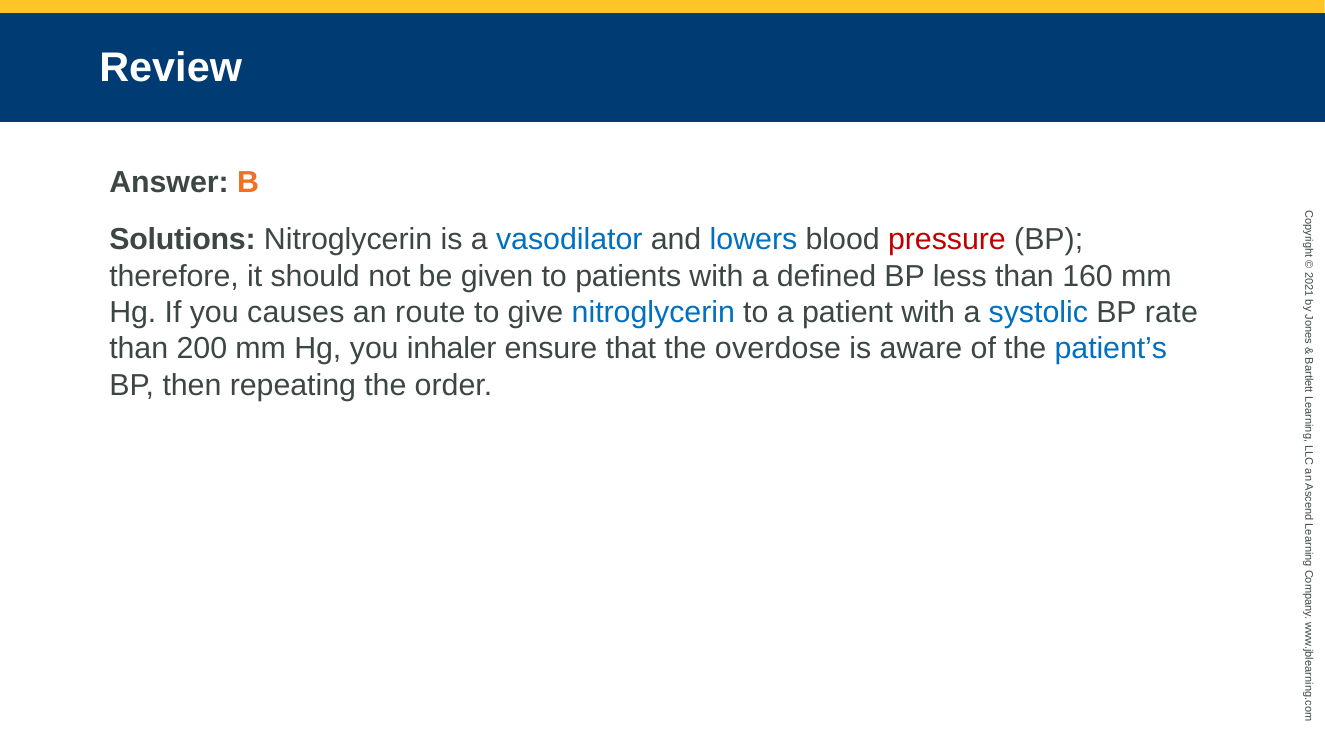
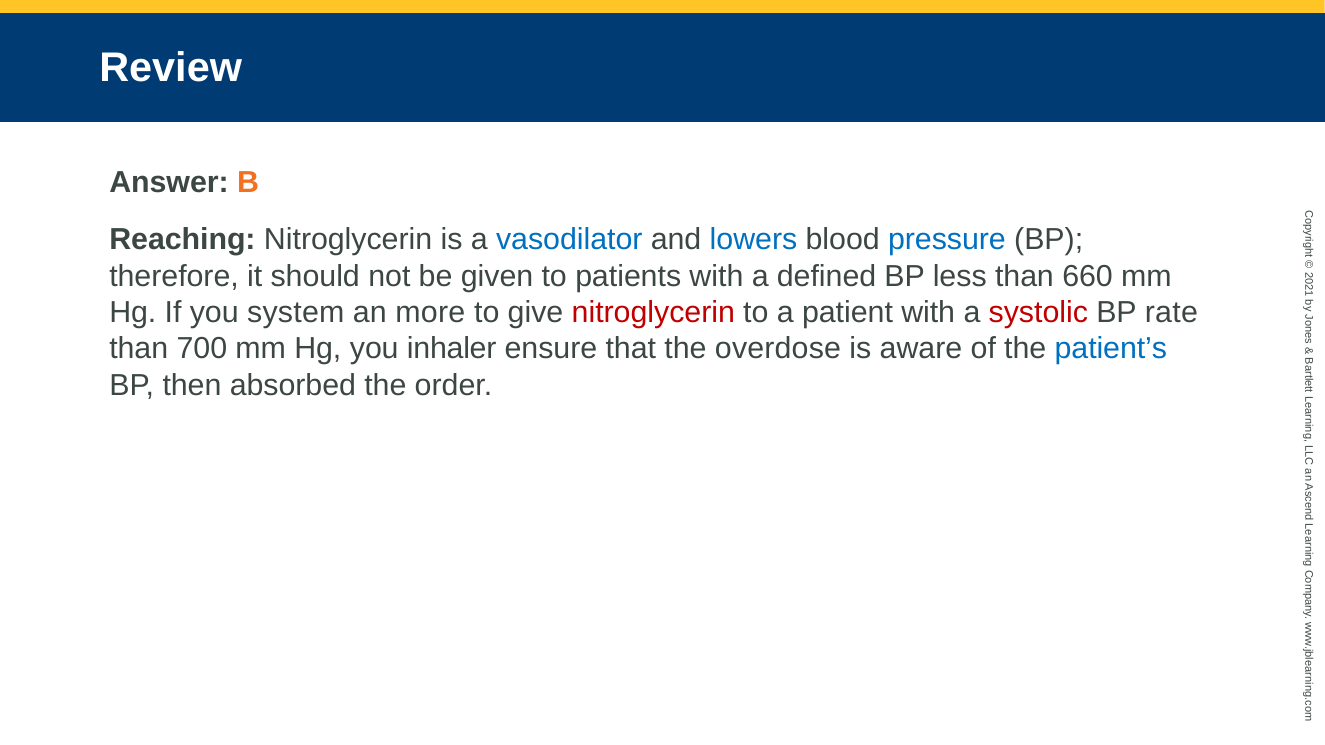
Solutions: Solutions -> Reaching (182, 240)
pressure colour: red -> blue (947, 240)
160: 160 -> 660 (1088, 276)
causes: causes -> system (296, 313)
route: route -> more (430, 313)
nitroglycerin colour: blue -> red (653, 313)
systolic colour: blue -> red (1038, 313)
200: 200 -> 700 (202, 349)
repeating: repeating -> absorbed (293, 385)
